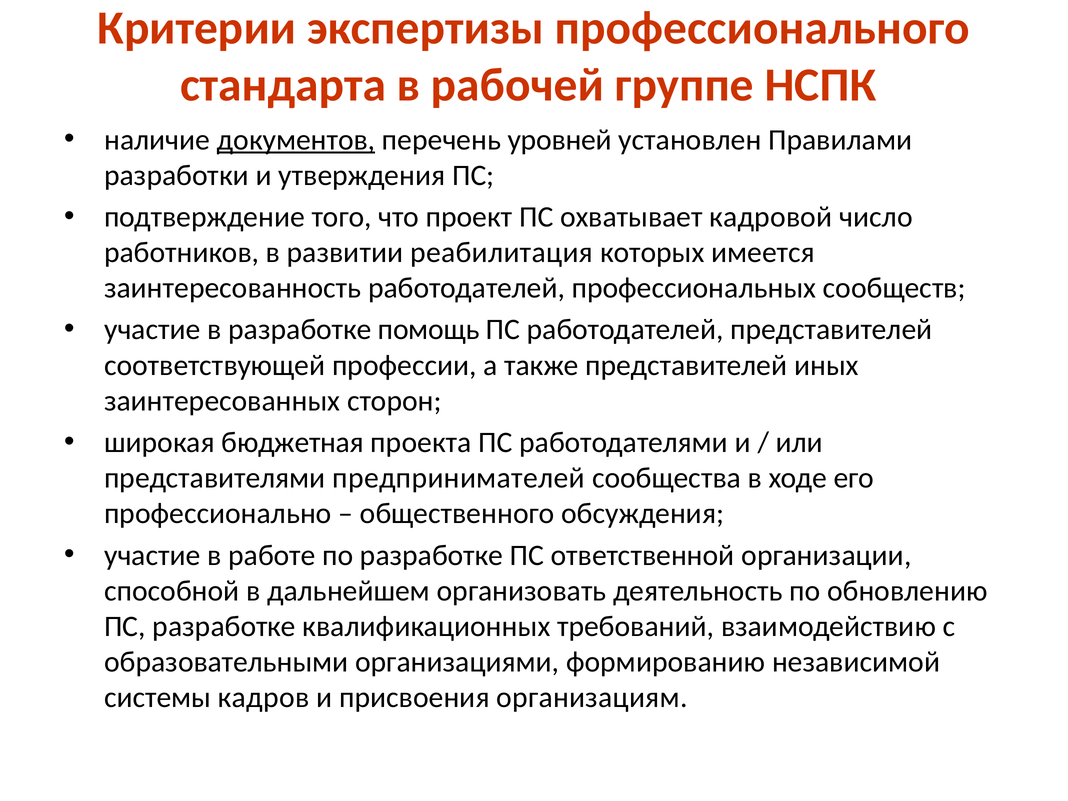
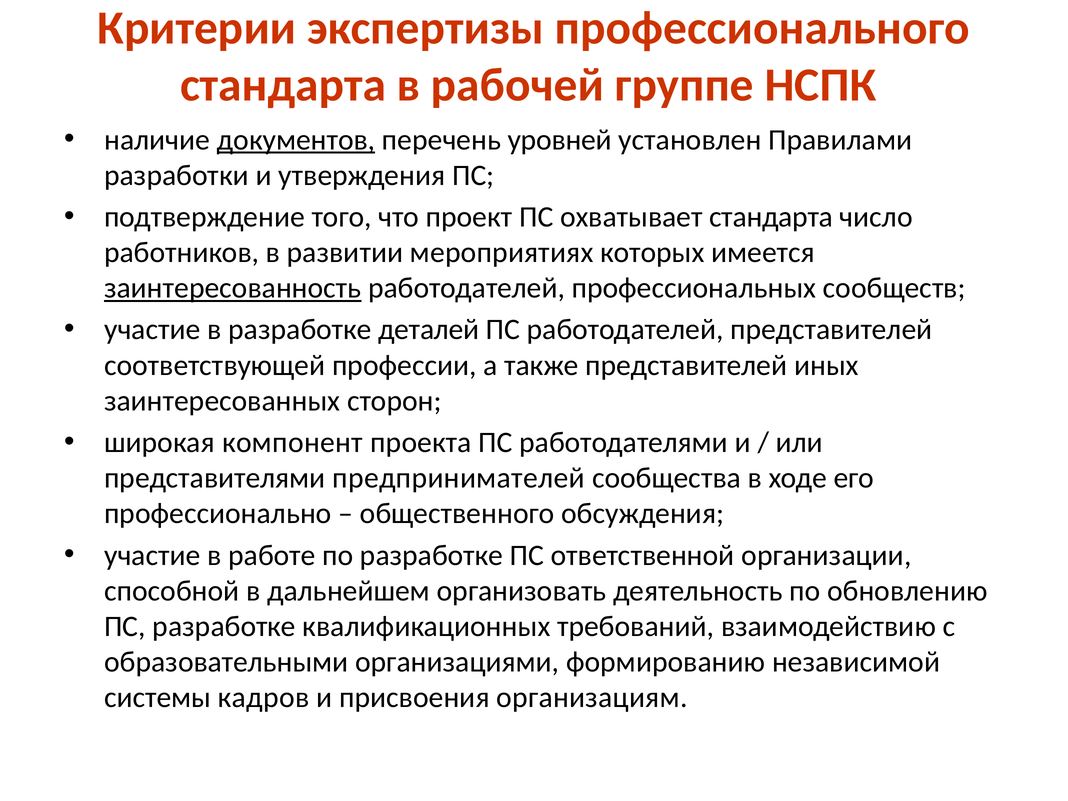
охватывает кадровой: кадровой -> стандарта (771, 217)
реабилитация: реабилитация -> мероприятиях (502, 253)
заинтересованность underline: none -> present (233, 288)
помощь: помощь -> деталей (429, 330)
бюджетная: бюджетная -> компонент (292, 442)
